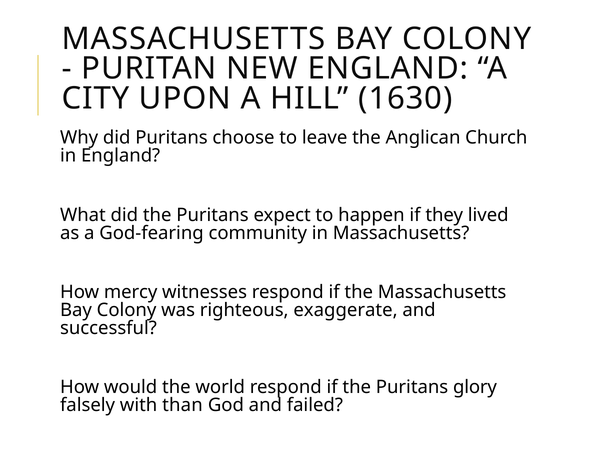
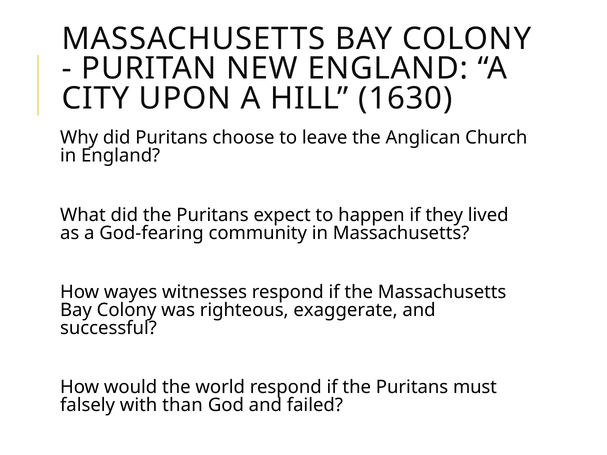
mercy: mercy -> wayes (131, 292)
glory: glory -> must (475, 387)
